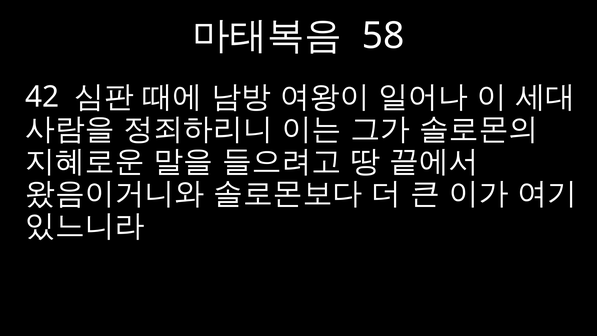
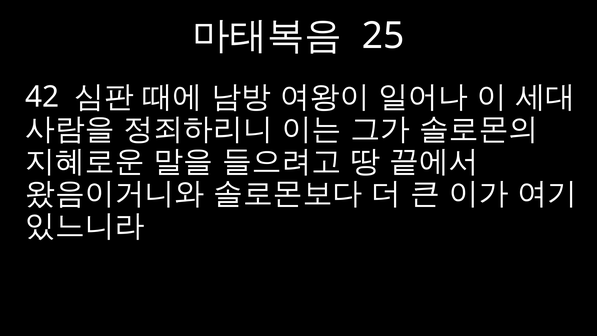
58: 58 -> 25 (383, 36)
